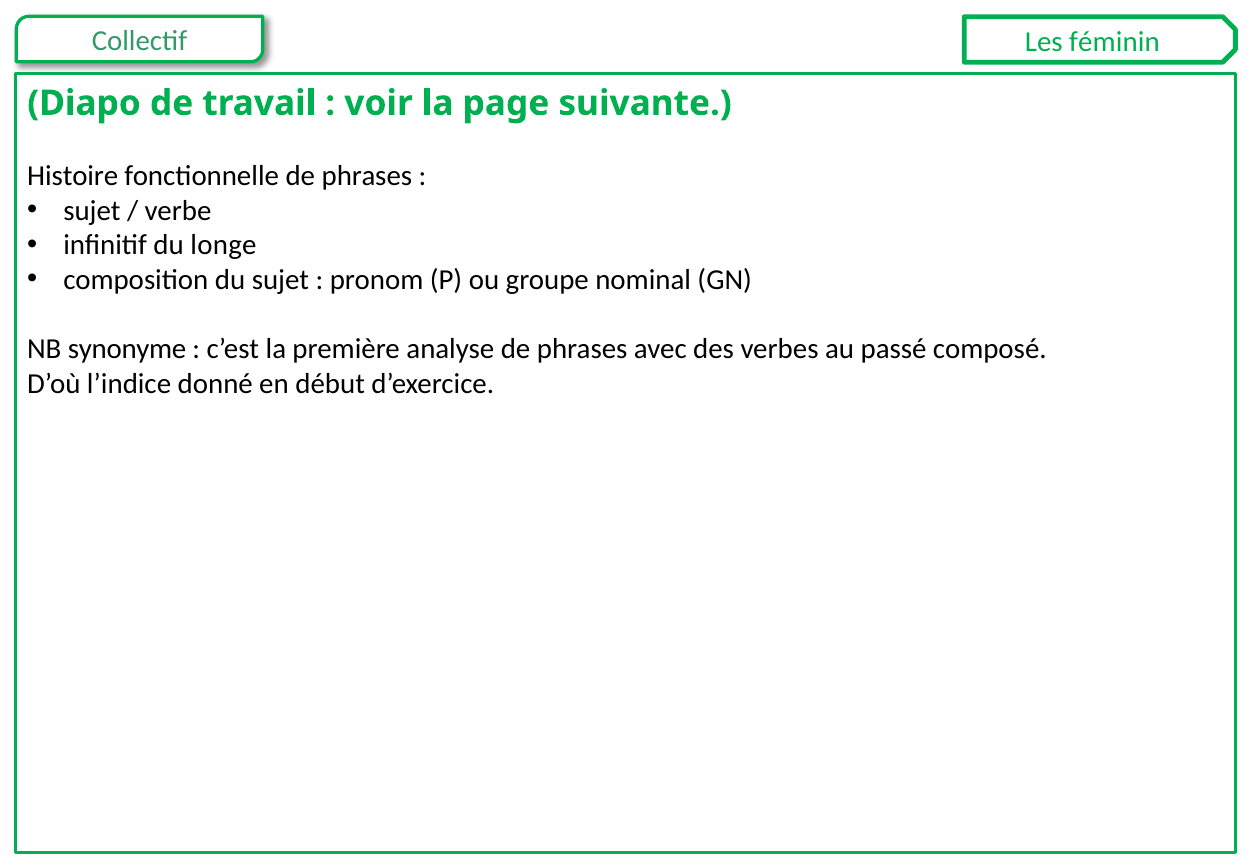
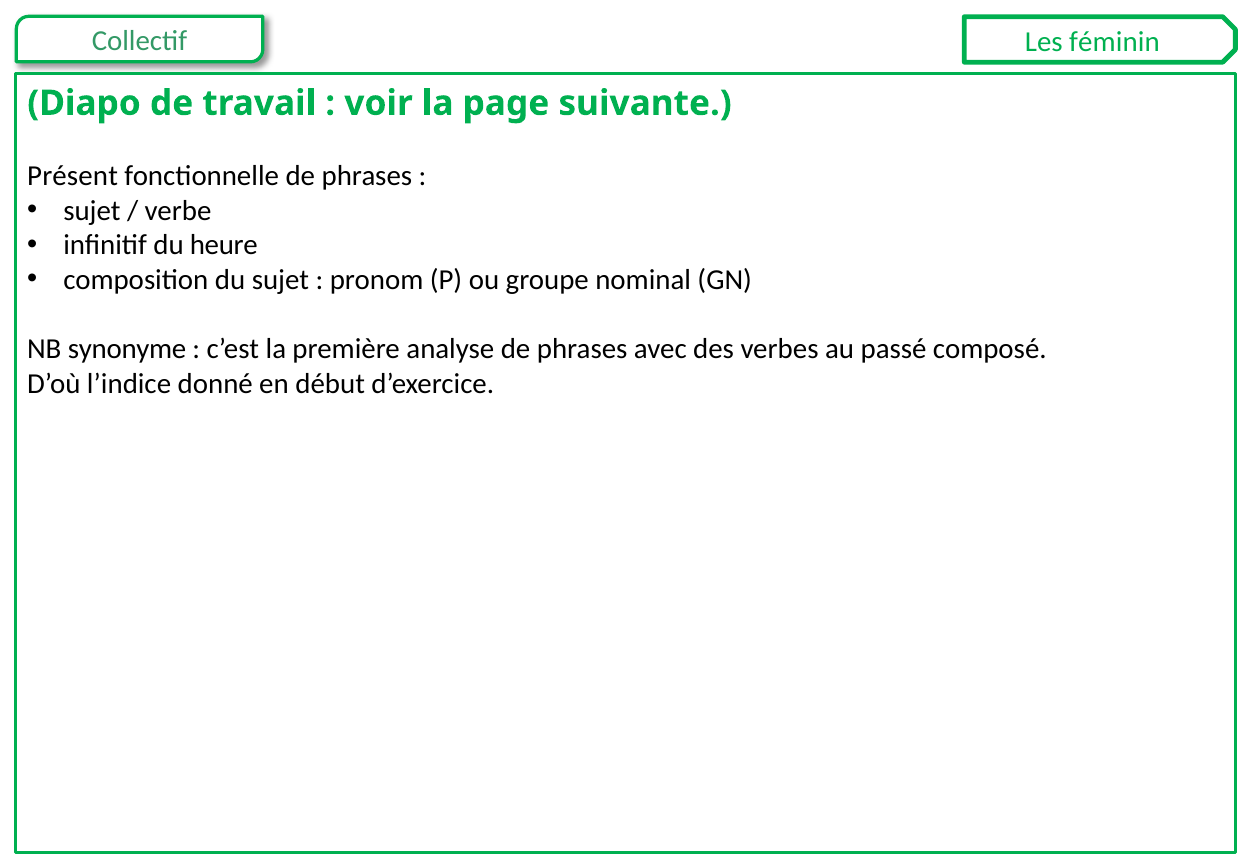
Histoire: Histoire -> Présent (73, 176)
longe: longe -> heure (224, 245)
